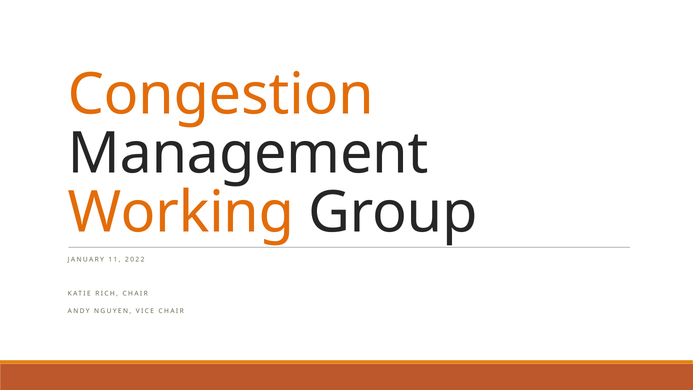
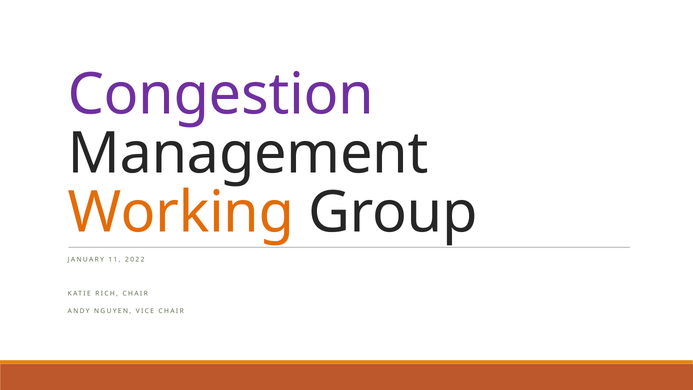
Congestion colour: orange -> purple (221, 95)
